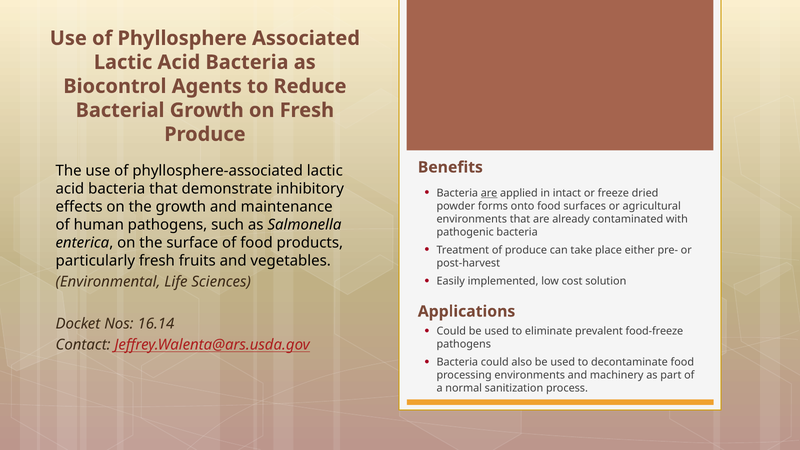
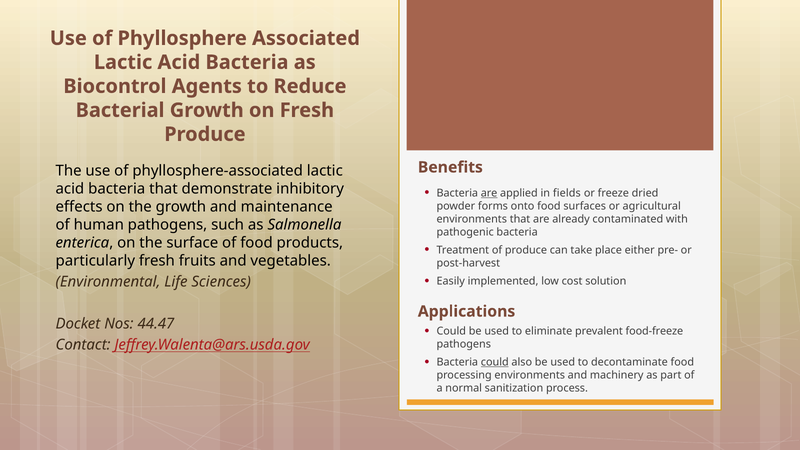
intact: intact -> fields (567, 193)
16.14: 16.14 -> 44.47 (156, 324)
could underline: none -> present (495, 362)
